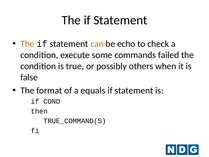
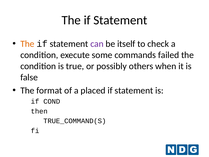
can colour: orange -> purple (97, 44)
echo: echo -> itself (126, 44)
equals: equals -> placed (93, 90)
